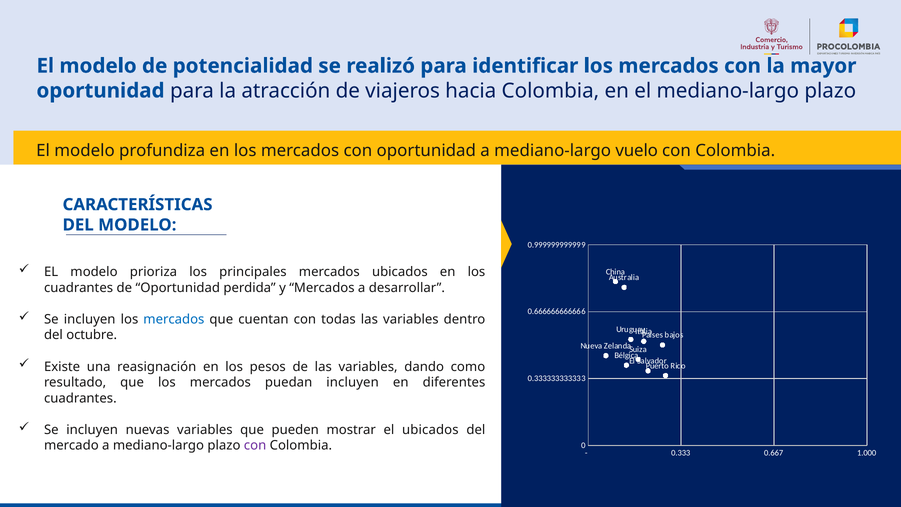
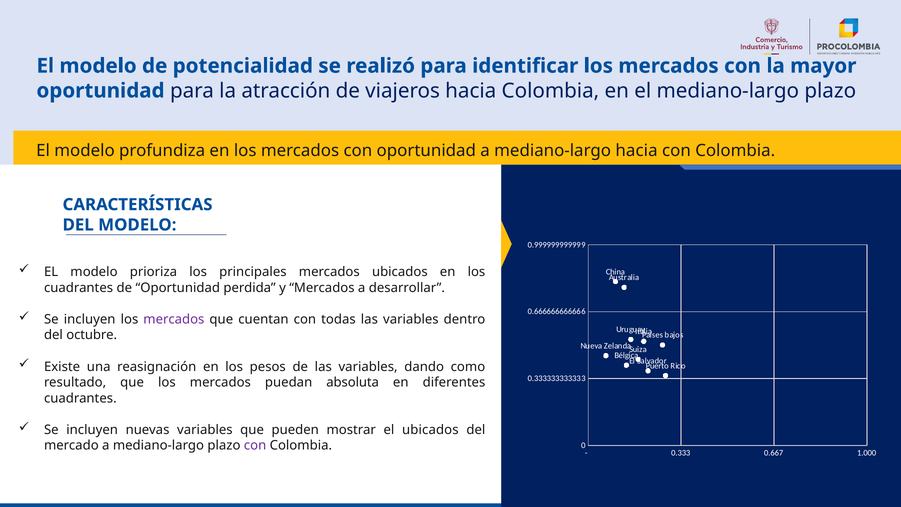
mediano-largo vuelo: vuelo -> hacia (637, 151)
mercados colour: blue -> purple (174, 319)
puedan incluyen: incluyen -> absoluta (353, 382)
